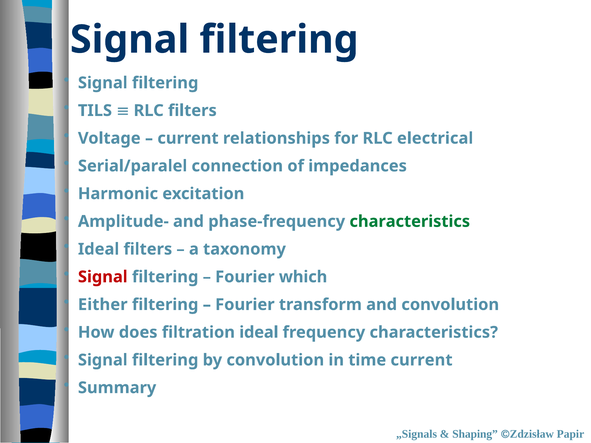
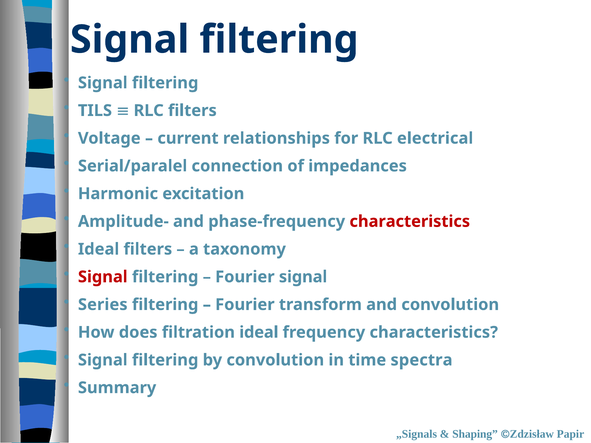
characteristics colour: green -> red (410, 222)
Fourier which: which -> signal (303, 277)
Either: Either -> Series (103, 305)
time current: current -> spectra (421, 360)
